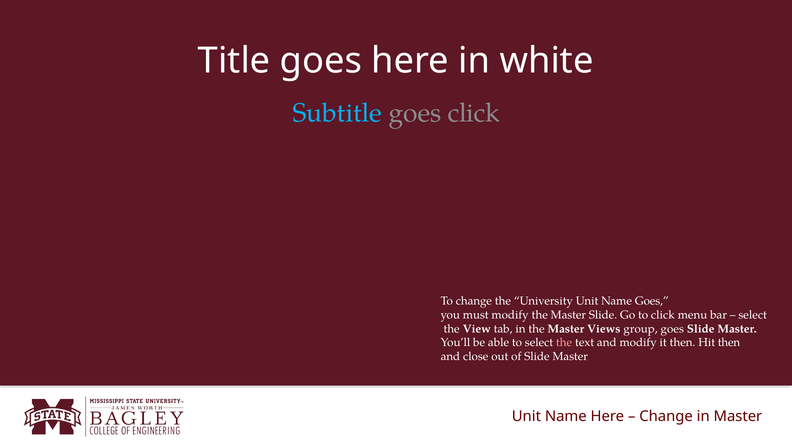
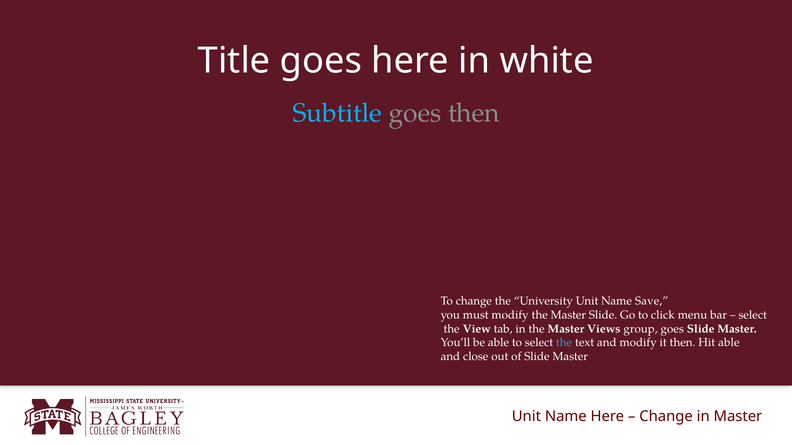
goes click: click -> then (474, 113)
Name Goes: Goes -> Save (652, 301)
the colour: pink -> light blue (564, 343)
Hit then: then -> able (729, 343)
